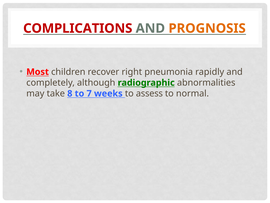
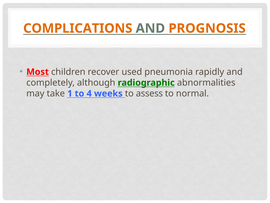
COMPLICATIONS colour: red -> orange (78, 28)
right: right -> used (132, 72)
8: 8 -> 1 (70, 93)
7: 7 -> 4 (89, 93)
